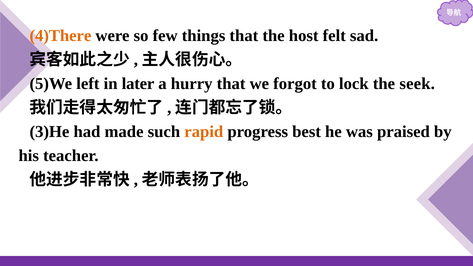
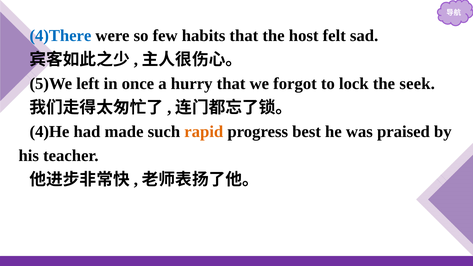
4)There colour: orange -> blue (60, 36)
things: things -> habits (204, 36)
later: later -> once (138, 84)
3)He: 3)He -> 4)He (49, 132)
